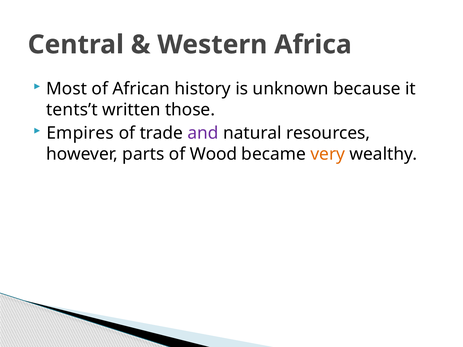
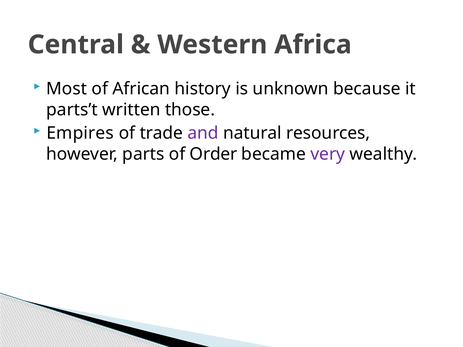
tents’t: tents’t -> parts’t (72, 110)
Wood: Wood -> Order (213, 154)
very colour: orange -> purple (328, 154)
